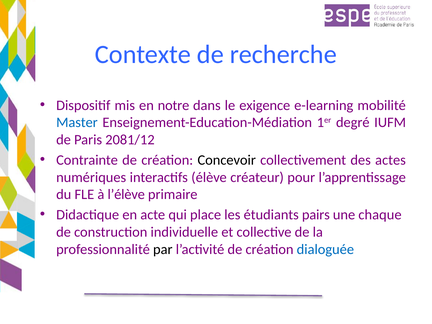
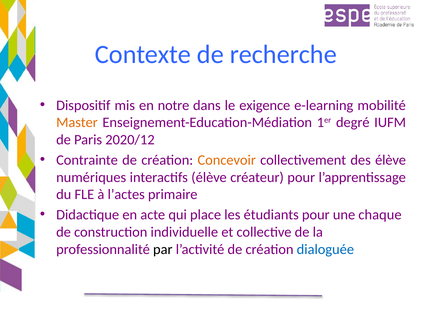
Master colour: blue -> orange (77, 123)
2081/12: 2081/12 -> 2020/12 (130, 140)
Concevoir colour: black -> orange (227, 160)
des actes: actes -> élève (391, 160)
l’élève: l’élève -> l’actes (126, 195)
étudiants pairs: pairs -> pour (316, 215)
